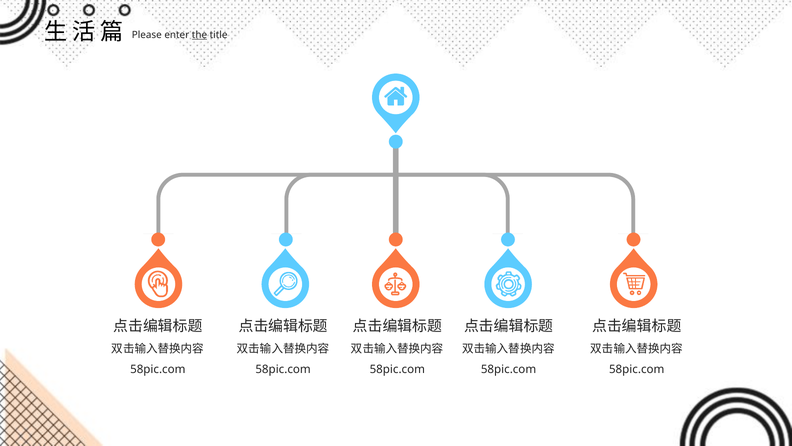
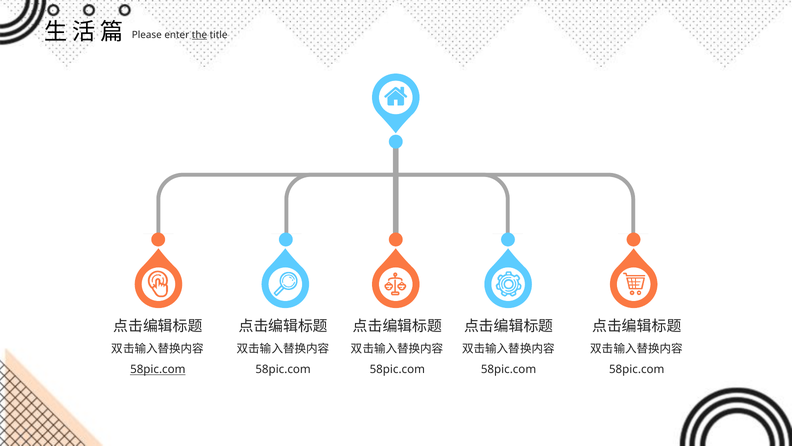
58pic.com underline: none -> present (158, 369)
